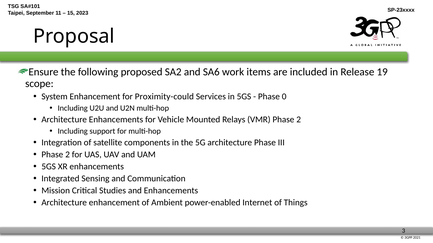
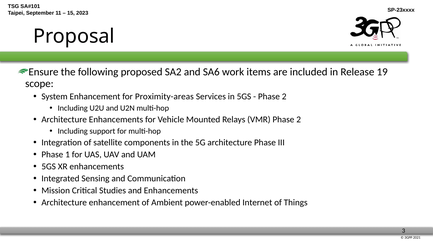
Proximity-could: Proximity-could -> Proximity-areas (164, 97)
0: 0 -> 2 (284, 97)
2: 2 -> 1 (68, 155)
